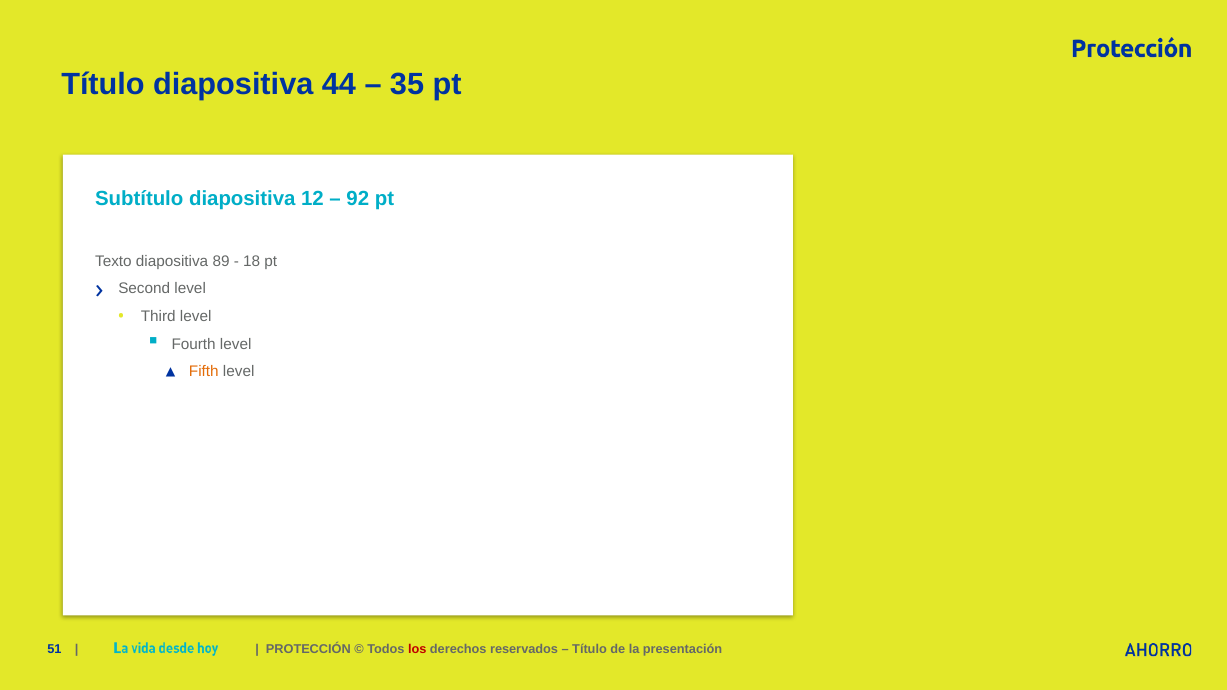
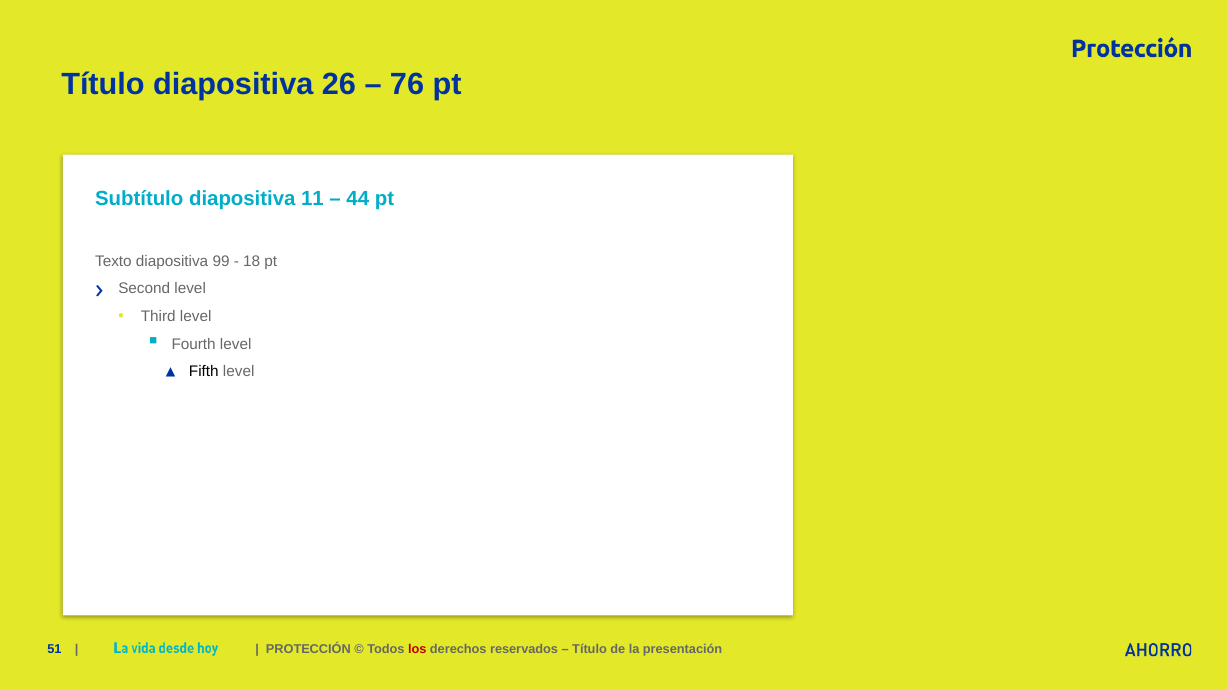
44: 44 -> 26 (339, 84)
35: 35 -> 76 (407, 84)
12: 12 -> 11 (312, 199)
92: 92 -> 44 (358, 199)
89: 89 -> 99 (221, 261)
Fifth colour: orange -> black (204, 372)
